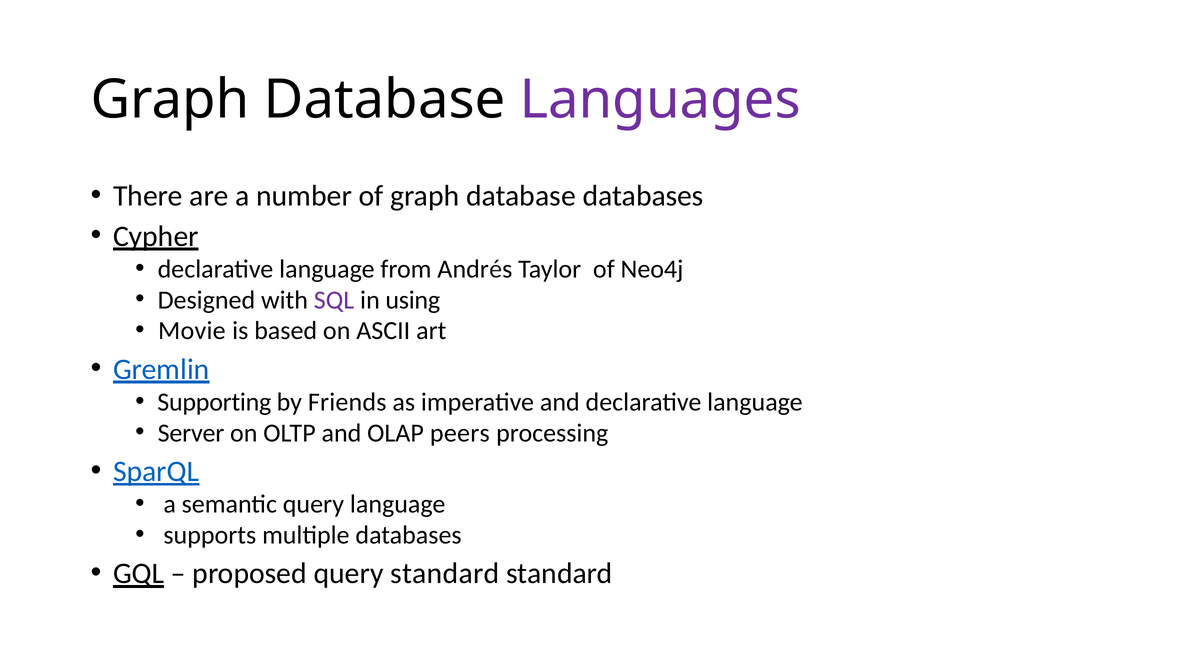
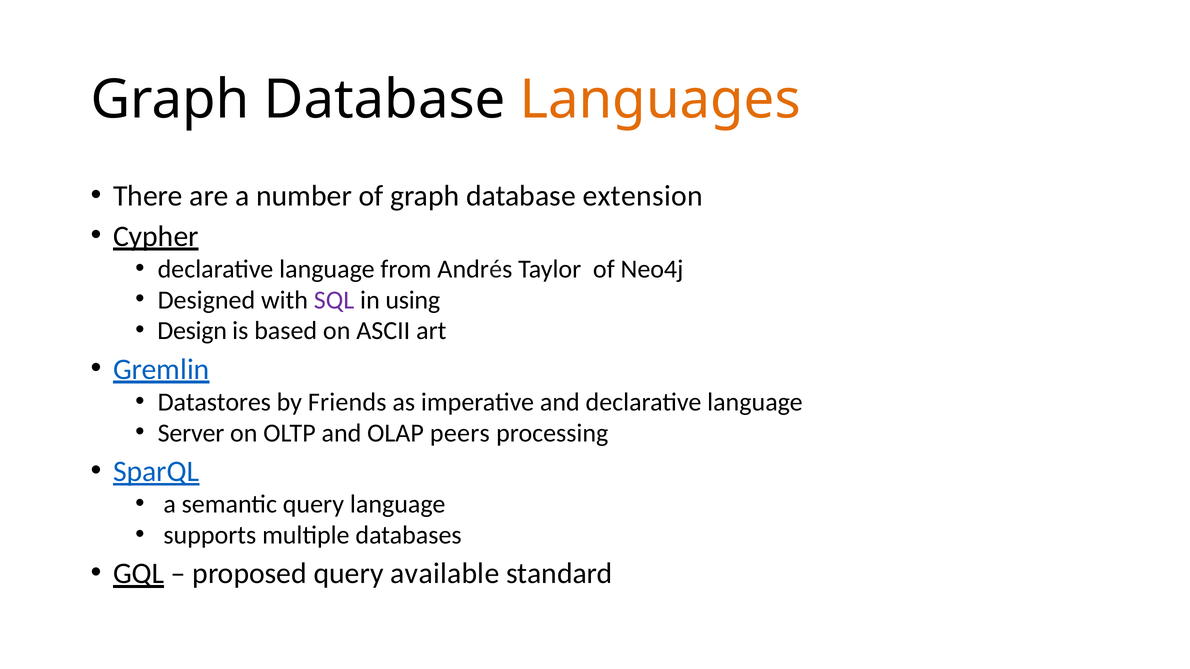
Languages colour: purple -> orange (660, 100)
database databases: databases -> extension (643, 196)
Movie: Movie -> Design (192, 331)
Supporting: Supporting -> Datastores (214, 402)
query standard: standard -> available (445, 574)
